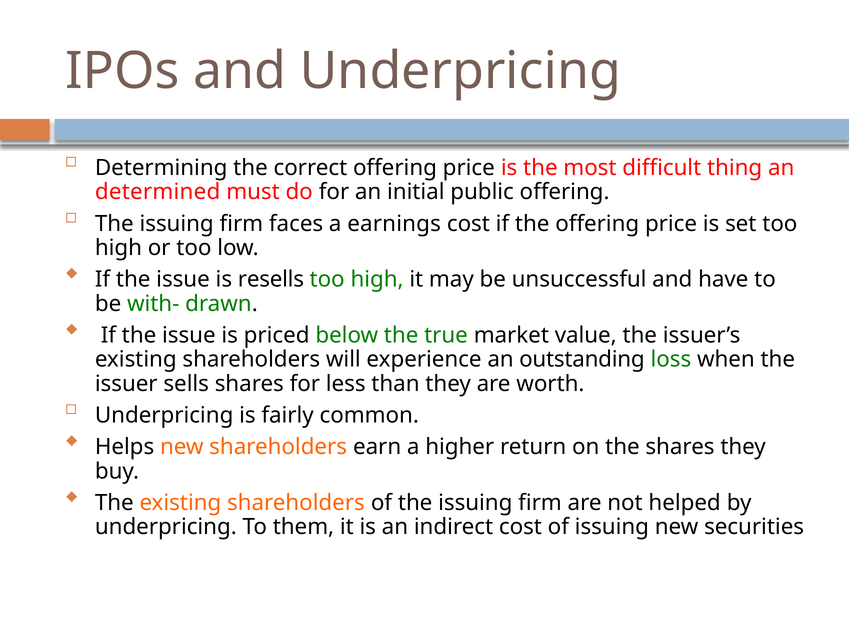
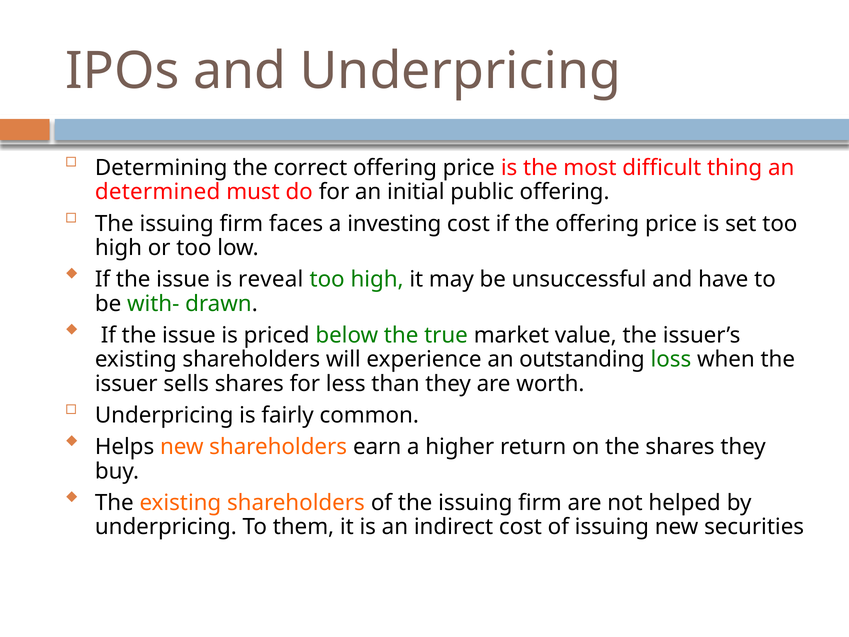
earnings: earnings -> investing (394, 224)
resells: resells -> reveal (271, 279)
